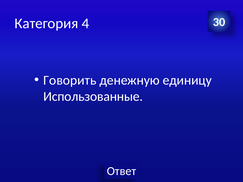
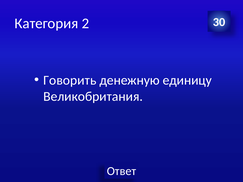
4: 4 -> 2 (85, 24)
Использованные: Использованные -> Великобритания (93, 97)
